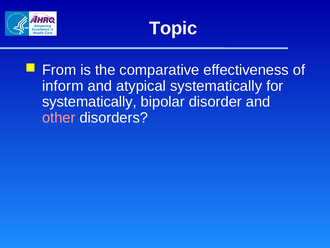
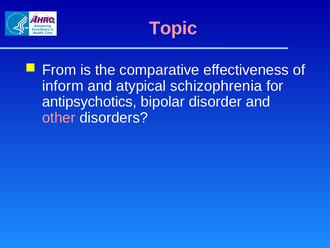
Topic colour: white -> pink (173, 28)
atypical systematically: systematically -> schizophrenia (216, 86)
systematically: systematically -> antipsychotics (89, 102)
